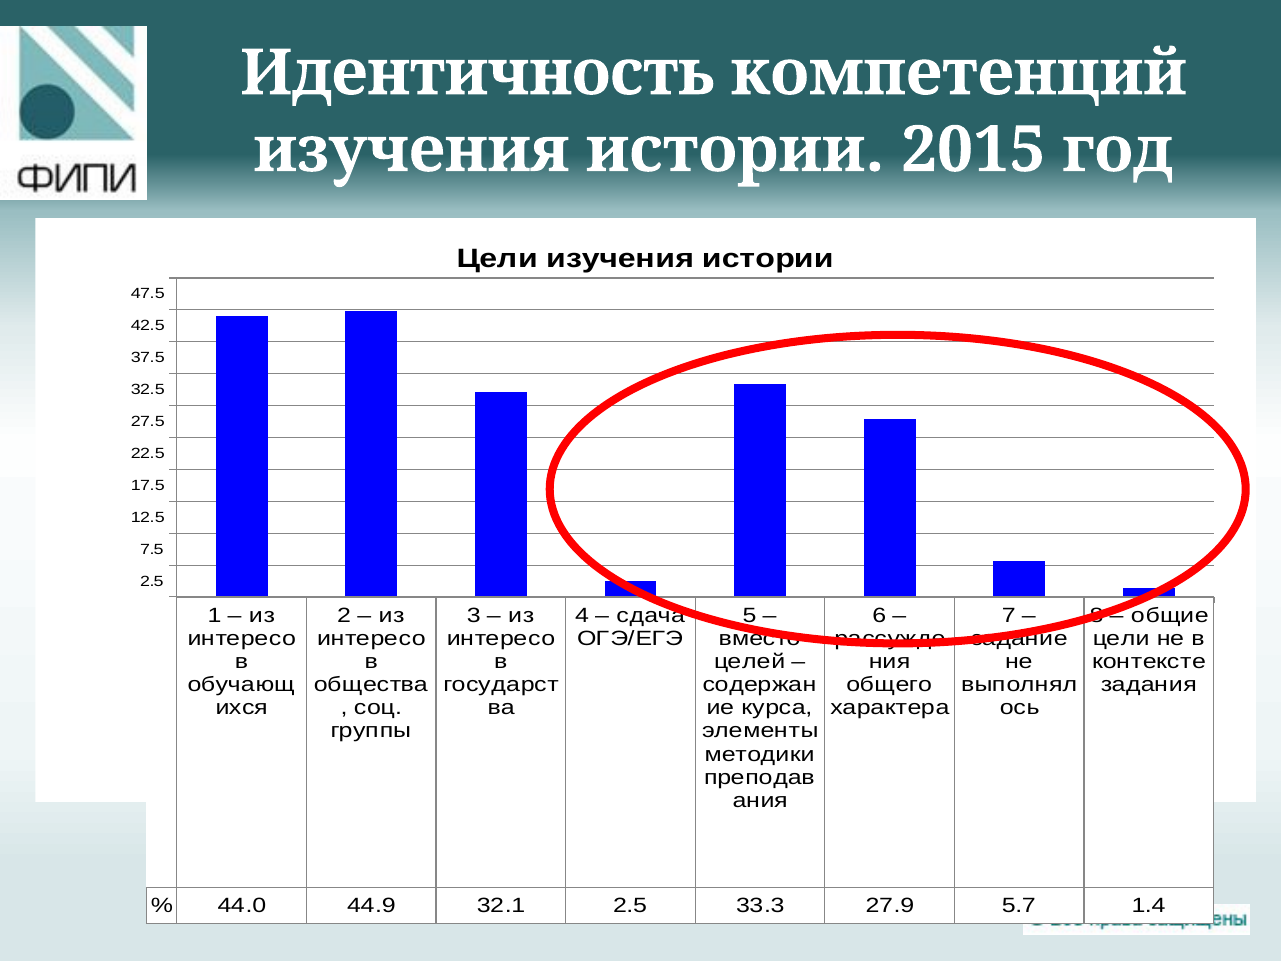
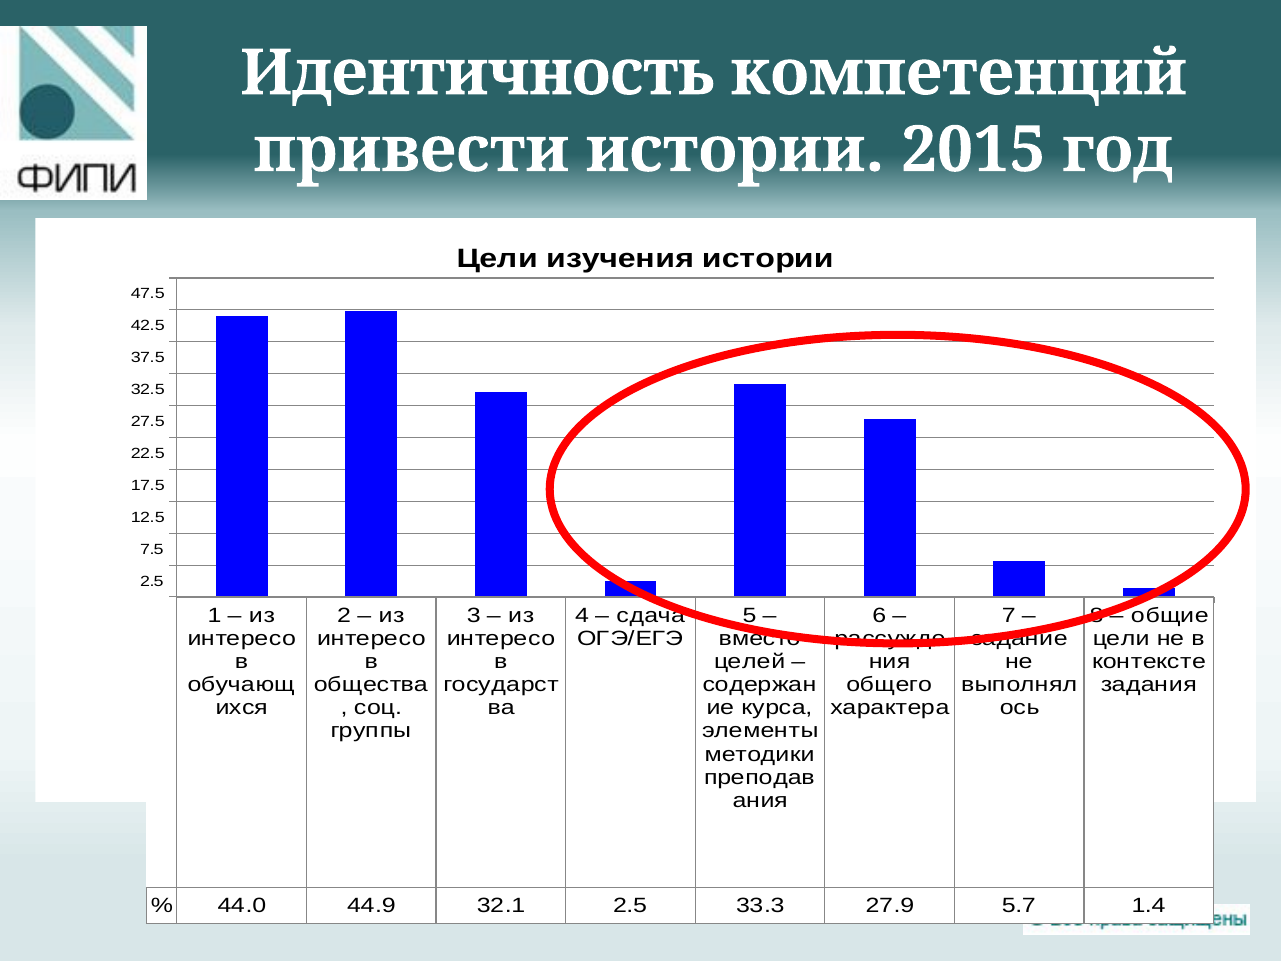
изучения: изучения -> привести (411, 150)
